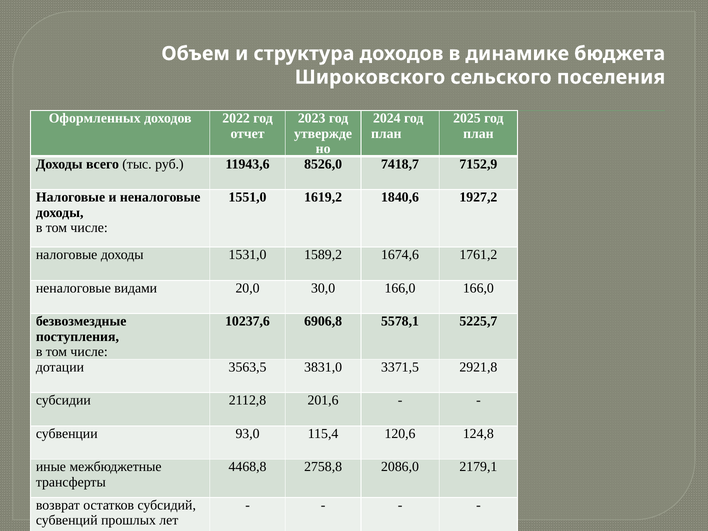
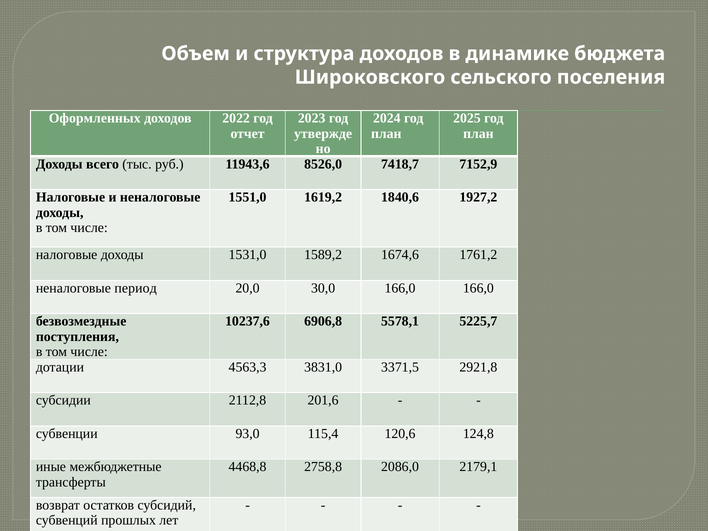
видами: видами -> период (136, 288)
3563,5: 3563,5 -> 4563,3 (248, 367)
